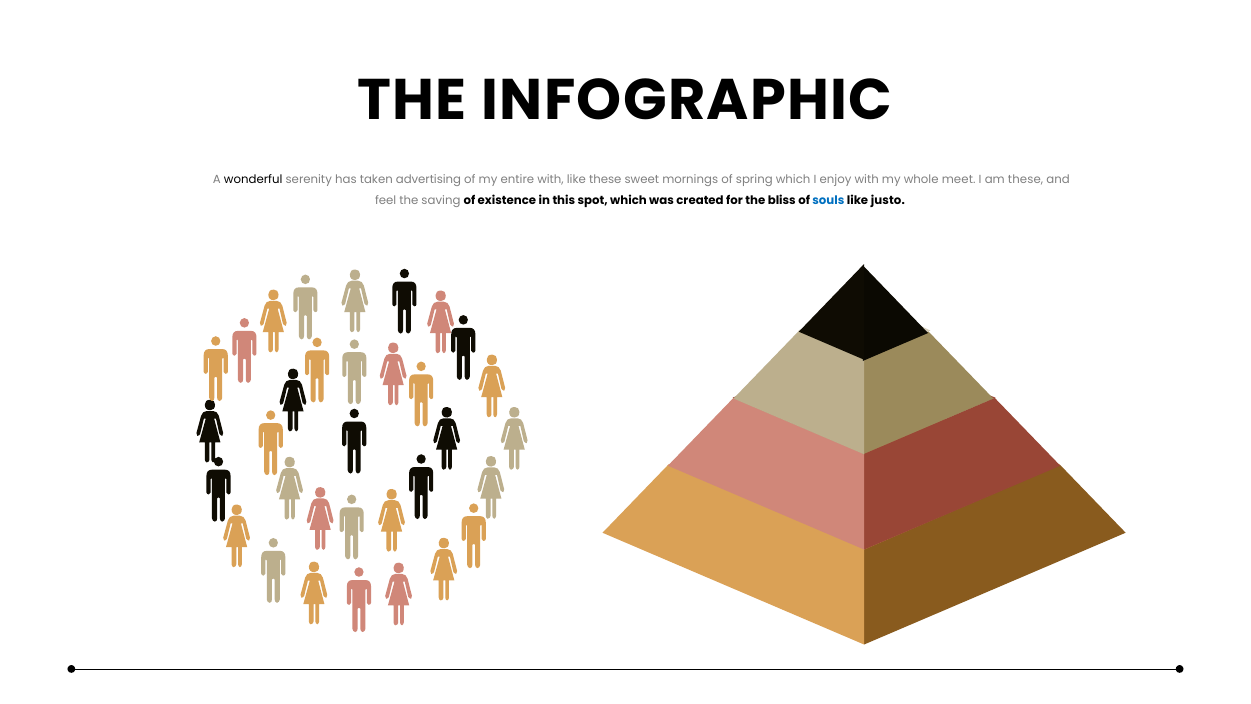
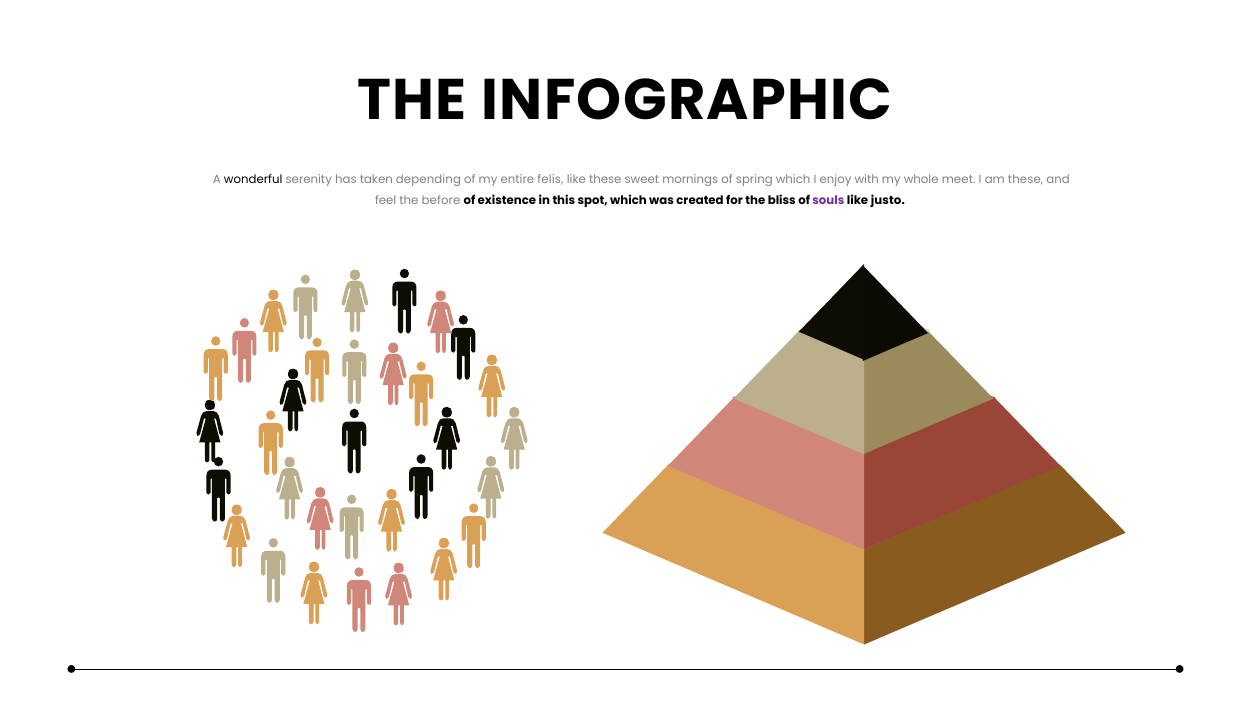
advertising: advertising -> depending (428, 179)
entire with: with -> felis (550, 179)
saving: saving -> before (441, 200)
souls colour: blue -> purple (828, 200)
